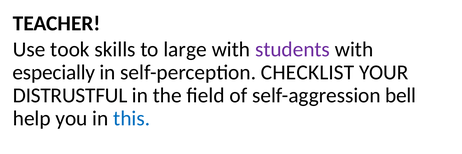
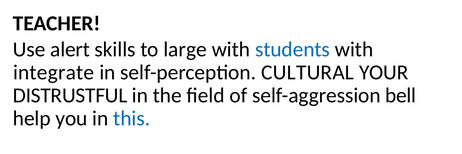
took: took -> alert (70, 49)
students colour: purple -> blue (293, 49)
especially: especially -> integrate (54, 72)
CHECKLIST: CHECKLIST -> CULTURAL (308, 72)
